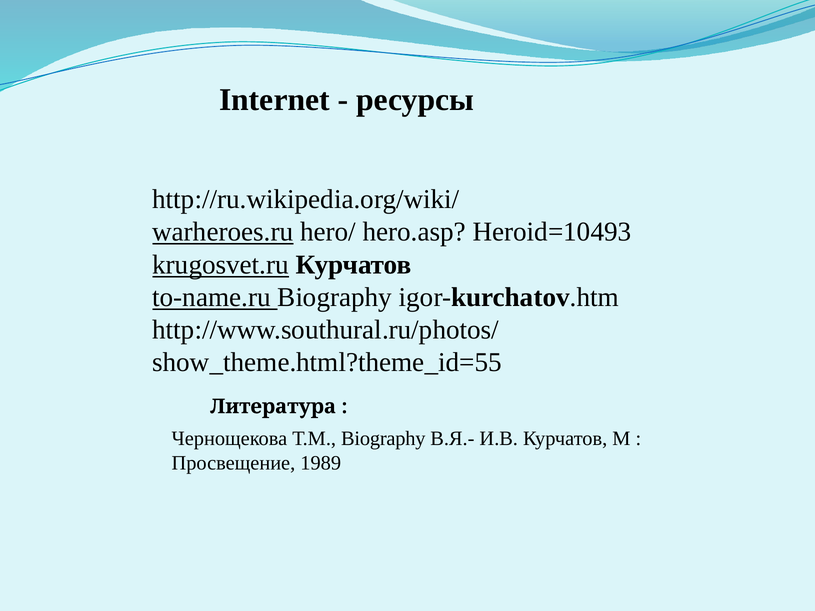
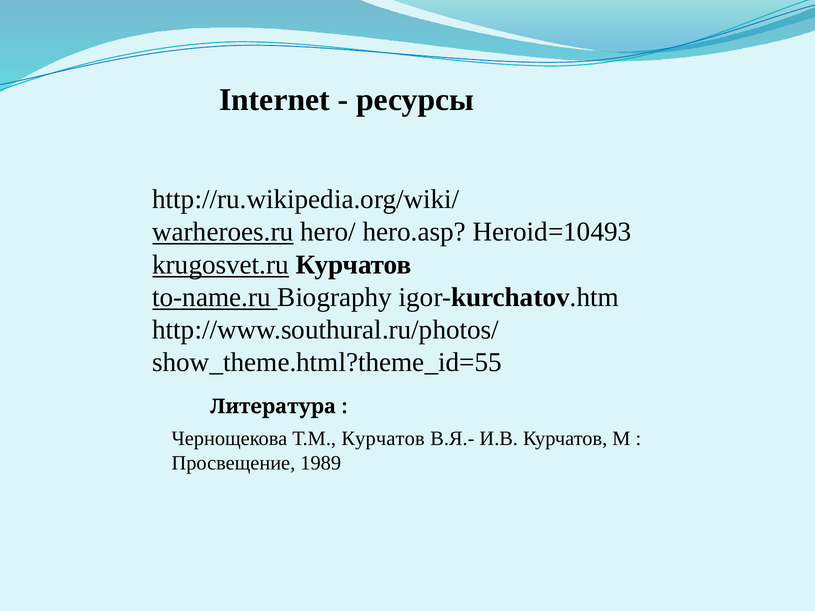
Т.М Biography: Biography -> Курчатов (383, 439)
